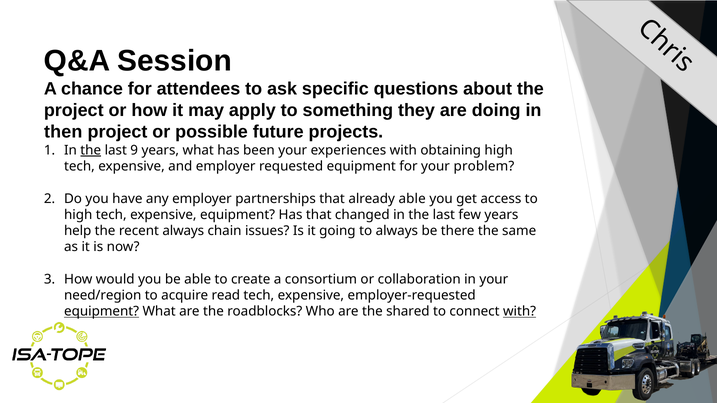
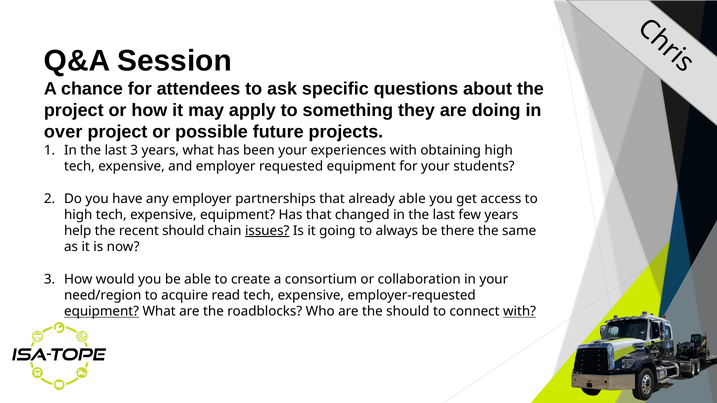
then: then -> over (63, 132)
the underline: present -> none (91, 150)
last 9: 9 -> 3 (134, 150)
problem: problem -> students (484, 166)
recent always: always -> should (183, 231)
issues underline: none -> present (267, 231)
the shared: shared -> should (408, 312)
